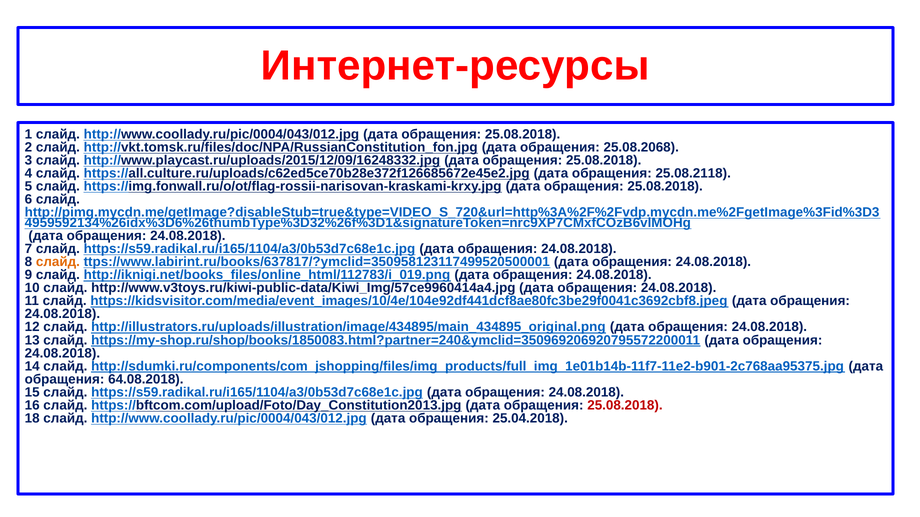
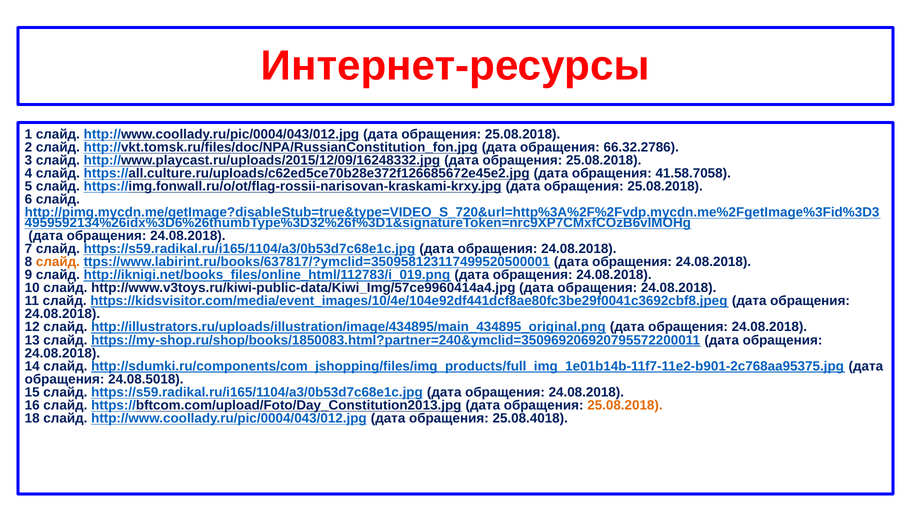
25.08.2068: 25.08.2068 -> 66.32.2786 (641, 147)
25.08.2118: 25.08.2118 -> 41.58.7058 (693, 174)
64.08.2018: 64.08.2018 -> 24.08.5018 (146, 380)
25.08.2018 colour: red -> orange (625, 406)
25.04.2018: 25.04.2018 -> 25.08.4018 (530, 419)
